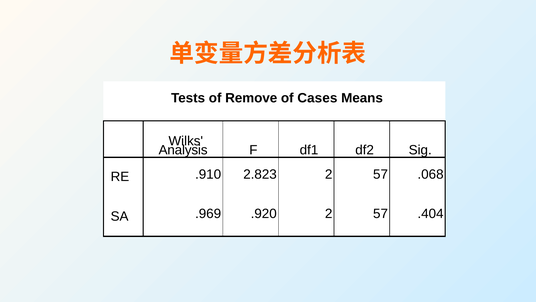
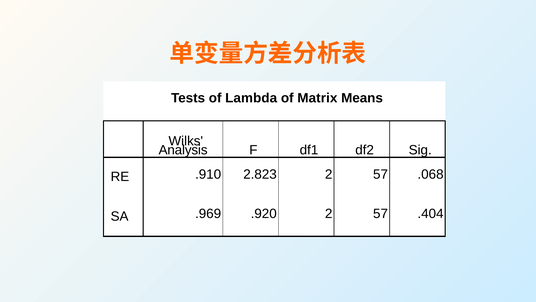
Remove: Remove -> Lambda (251, 98)
Cases: Cases -> Matrix (317, 98)
